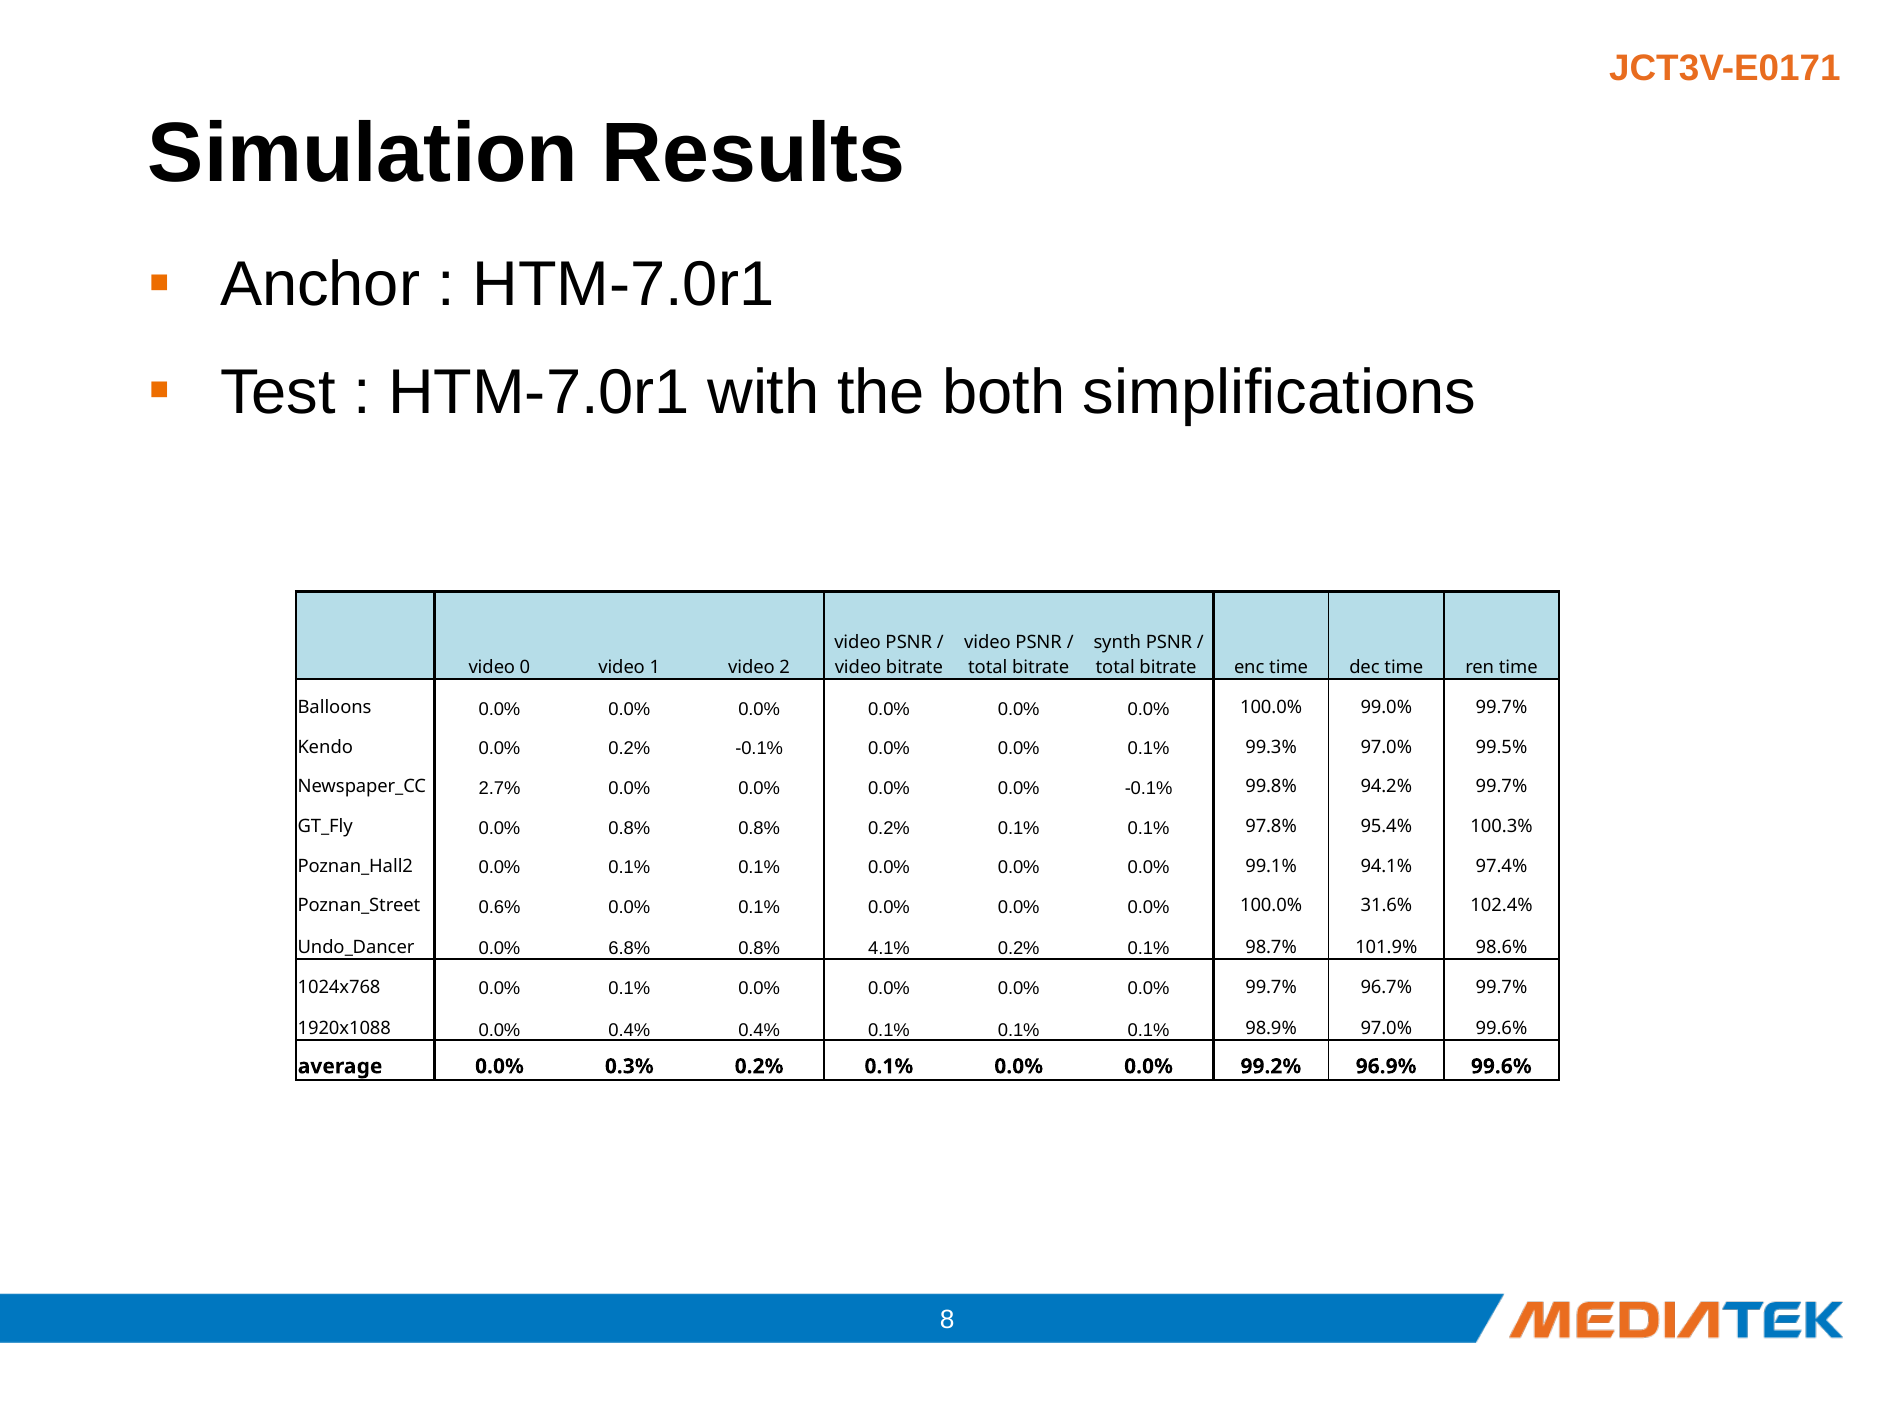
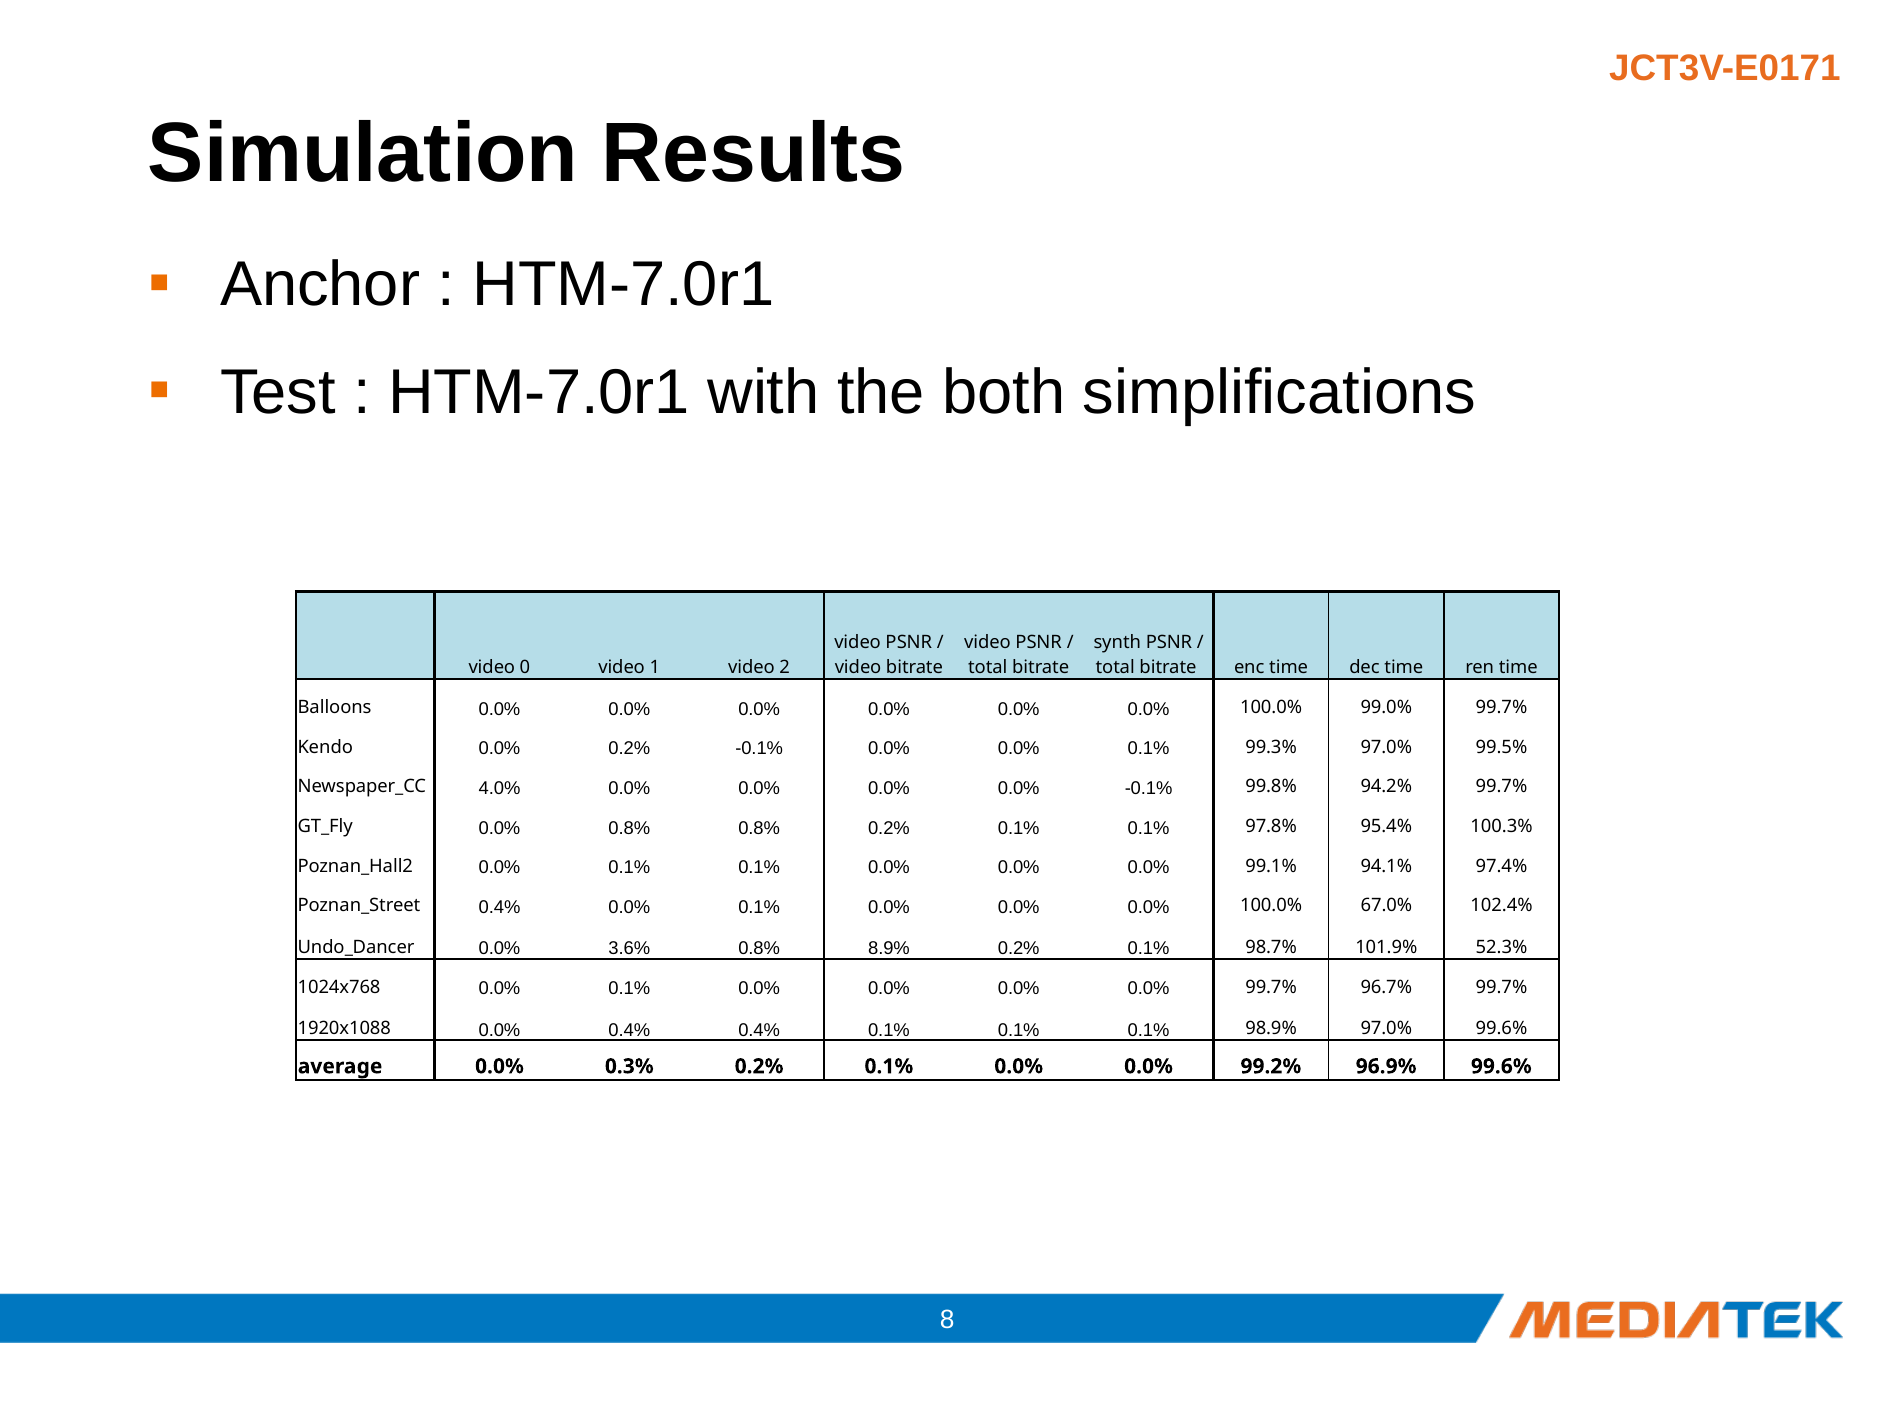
2.7%: 2.7% -> 4.0% (500, 788)
0.6%: 0.6% -> 0.4% (500, 907)
31.6%: 31.6% -> 67.0% (1386, 905)
6.8%: 6.8% -> 3.6% (629, 948)
4.1%: 4.1% -> 8.9% (889, 948)
98.6%: 98.6% -> 52.3% (1502, 947)
